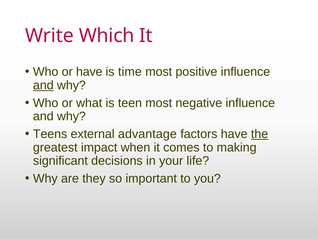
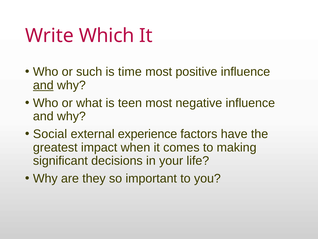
or have: have -> such (89, 72)
Teens: Teens -> Social (50, 134)
advantage: advantage -> experience (148, 134)
the underline: present -> none (260, 134)
